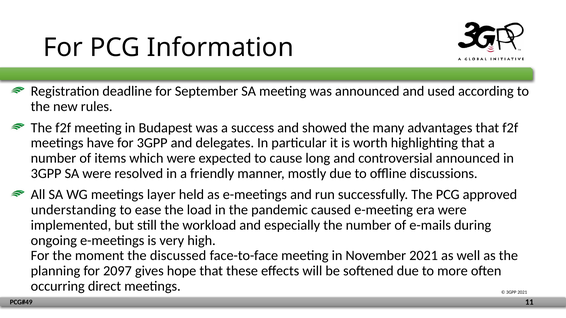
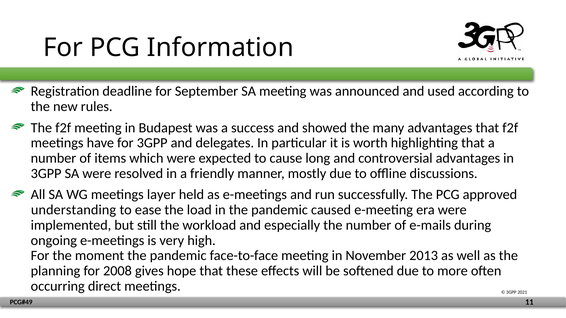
controversial announced: announced -> advantages (468, 158)
moment the discussed: discussed -> pandemic (178, 256)
November 2021: 2021 -> 2013 (424, 256)
2097: 2097 -> 2008 (117, 271)
